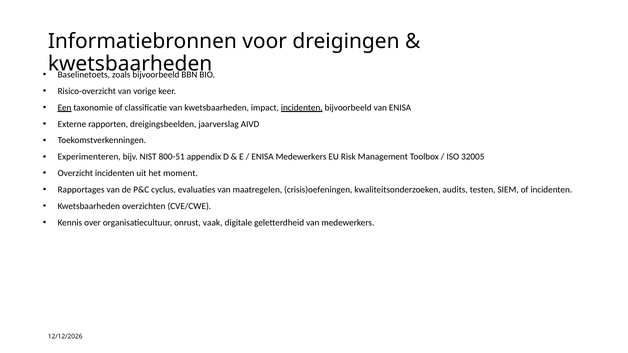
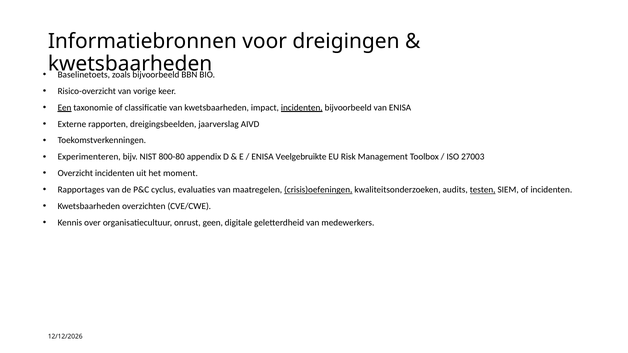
800-51: 800-51 -> 800-80 (172, 157)
ENISA Medewerkers: Medewerkers -> Veelgebruikte (301, 157)
32005: 32005 -> 27003 (473, 157)
crisis)oefeningen underline: none -> present (318, 190)
testen underline: none -> present (483, 190)
vaak: vaak -> geen (213, 223)
